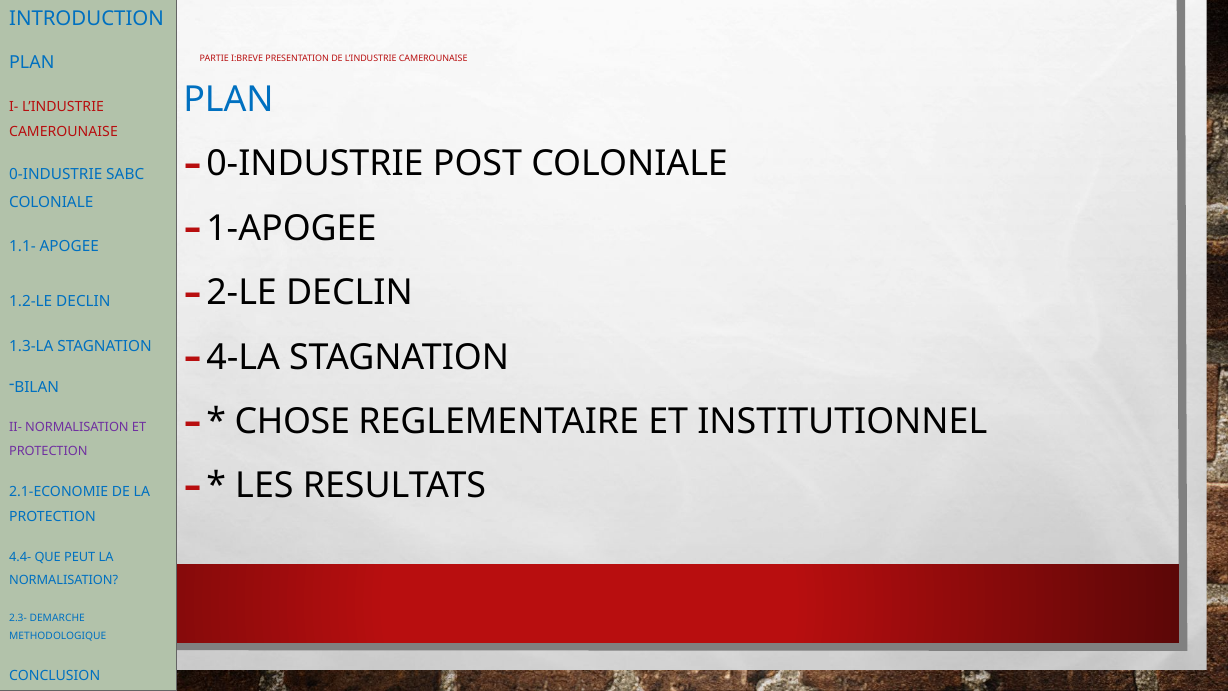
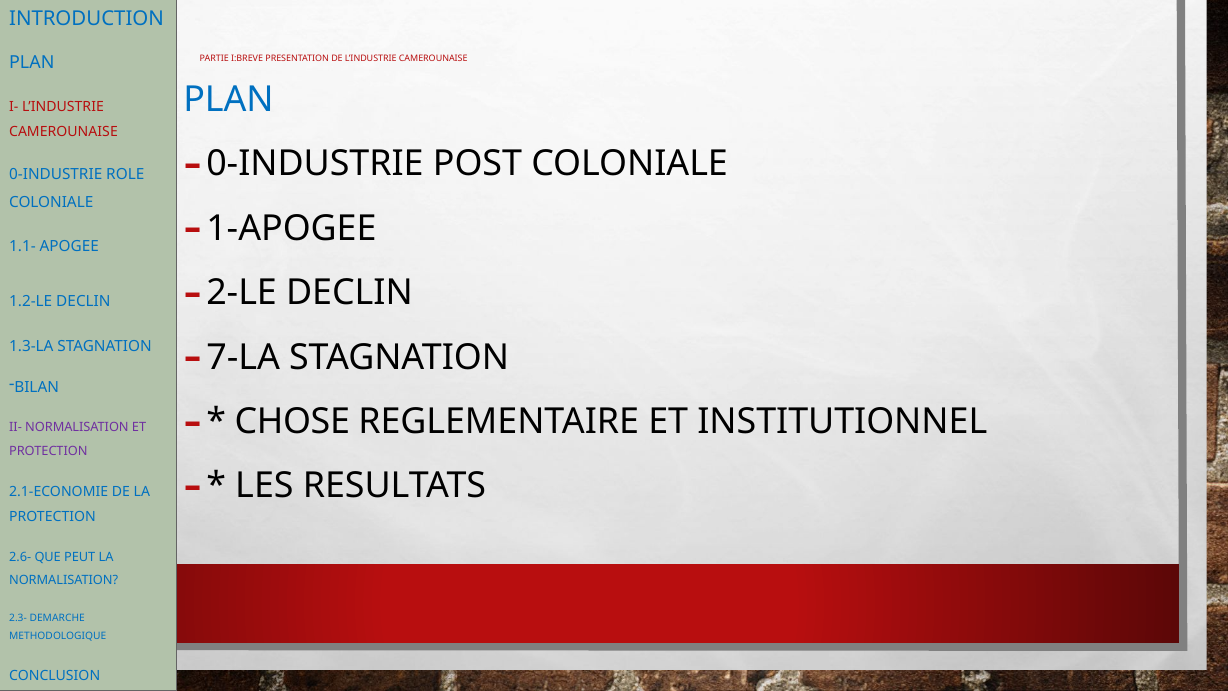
SABC: SABC -> ROLE (125, 175)
4-LA: 4-LA -> 7-LA (243, 357)
4.4-: 4.4- -> 2.6- (20, 557)
